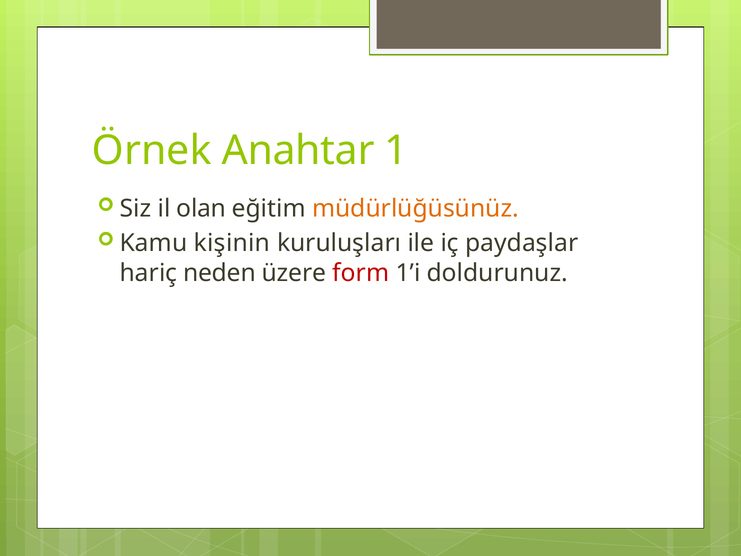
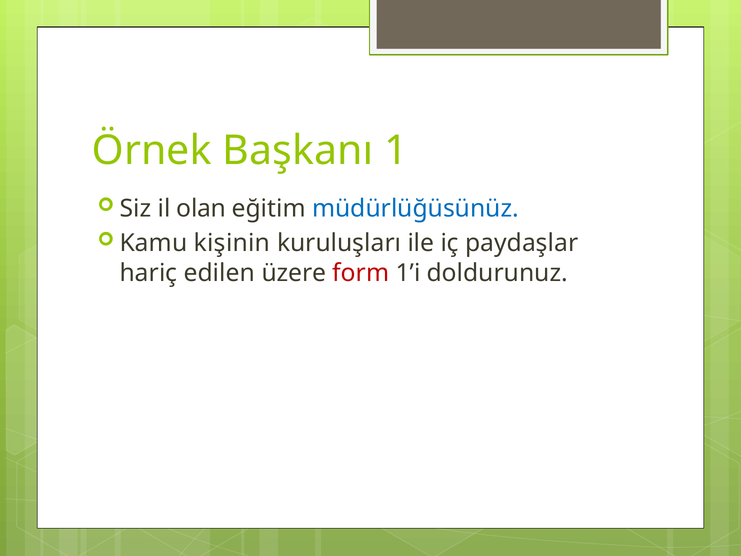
Anahtar: Anahtar -> Başkanı (298, 150)
müdürlüğüsünüz colour: orange -> blue (415, 209)
neden: neden -> edilen (219, 273)
